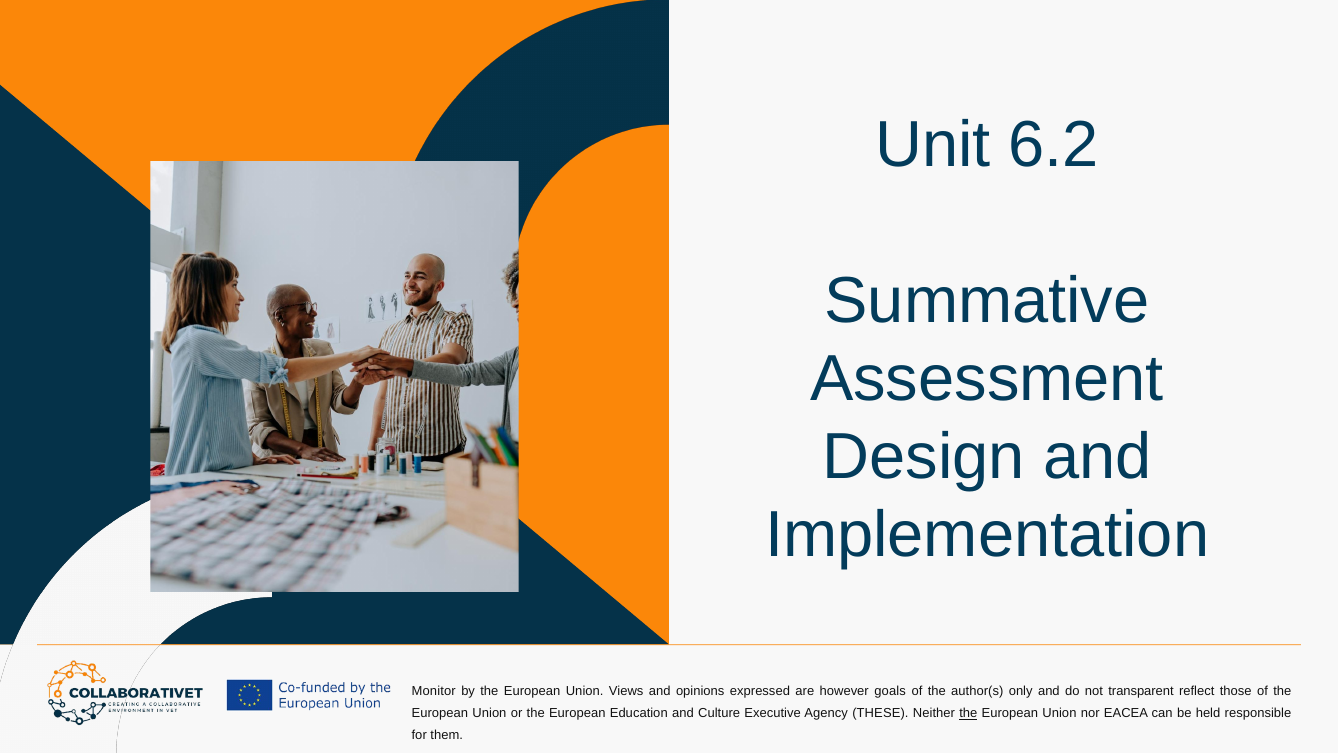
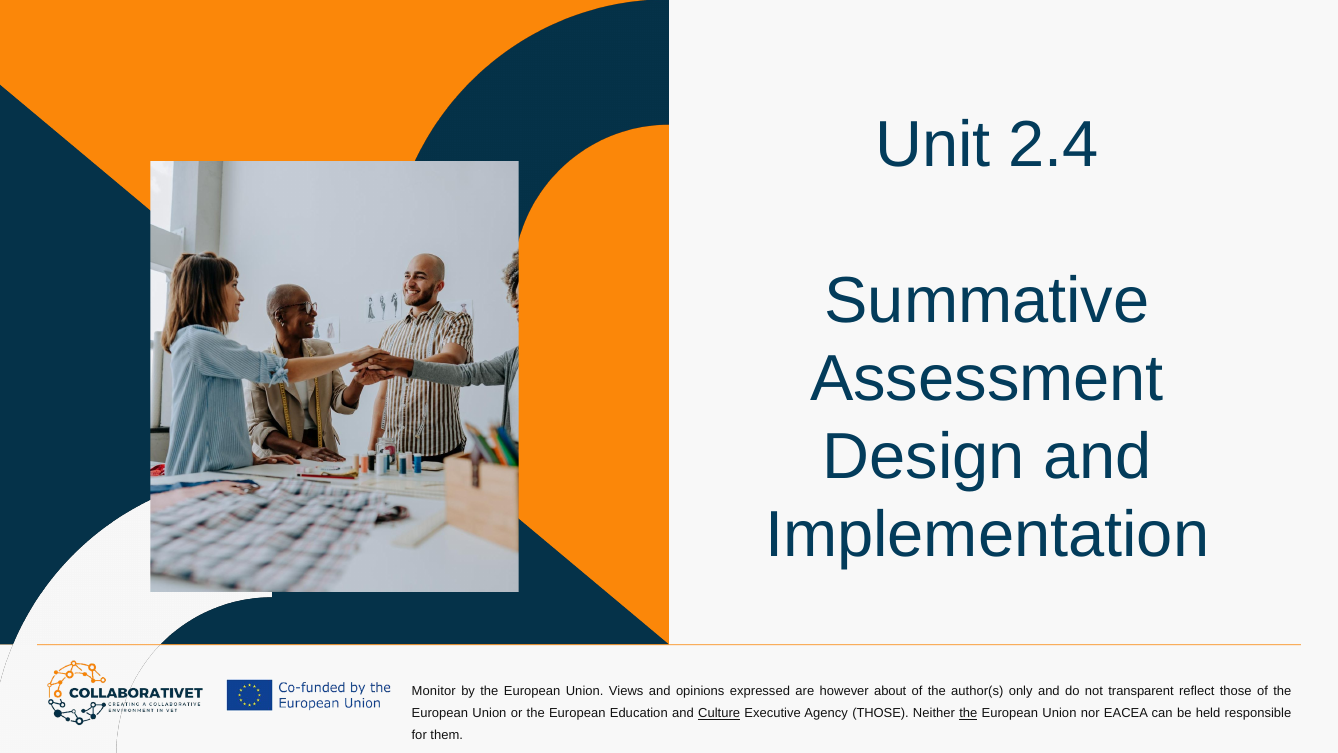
6.2: 6.2 -> 2.4 (1054, 145)
goals: goals -> about (890, 691)
Culture underline: none -> present (719, 713)
Agency THESE: THESE -> THOSE (881, 713)
